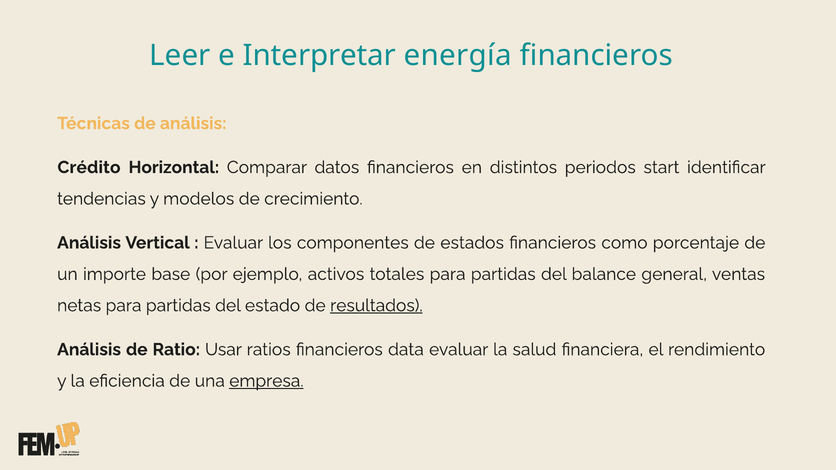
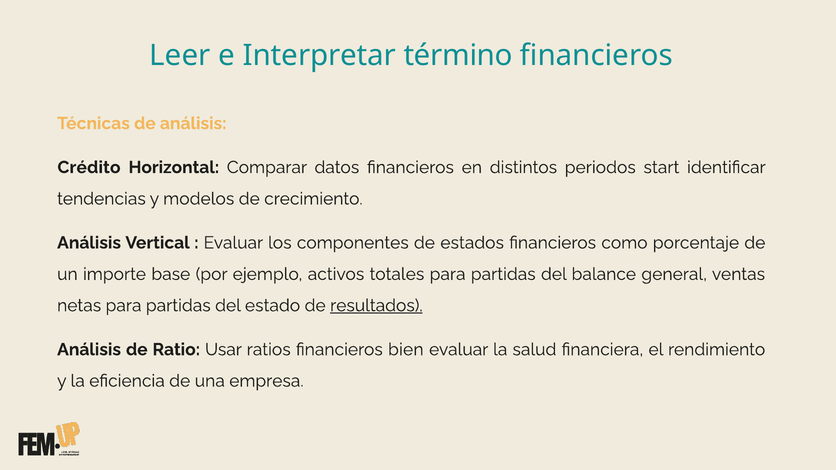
energía: energía -> término (458, 56)
data: data -> bien (406, 350)
empresa underline: present -> none (266, 381)
